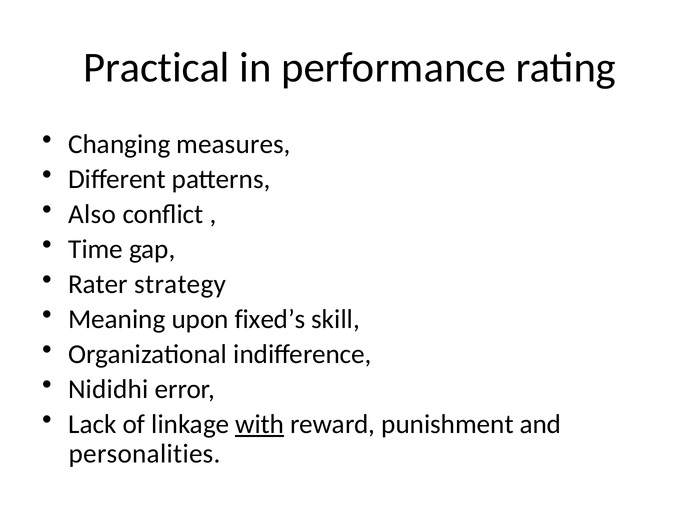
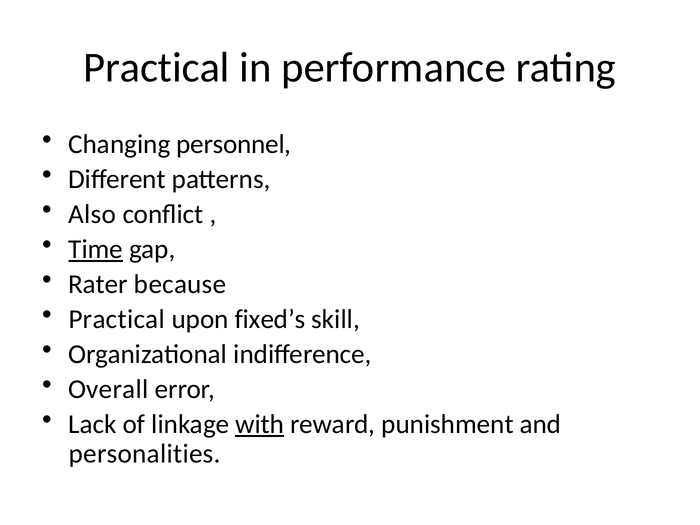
measures: measures -> personnel (234, 144)
Time underline: none -> present (96, 249)
strategy: strategy -> because (180, 284)
Meaning: Meaning -> Practical (117, 319)
Nididhi: Nididhi -> Overall (108, 389)
